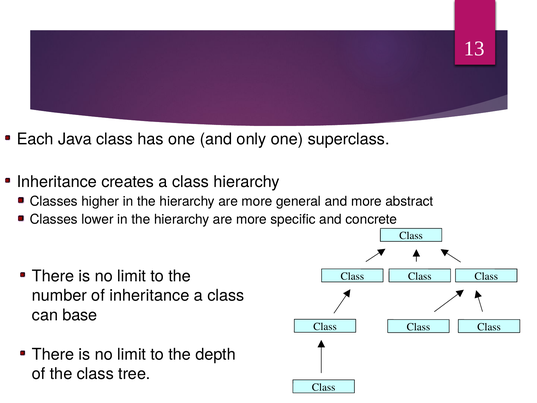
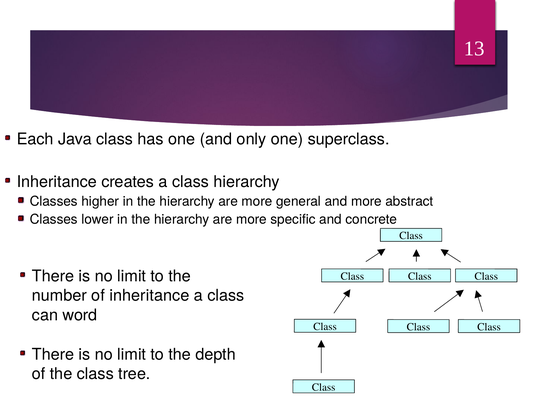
base: base -> word (80, 315)
